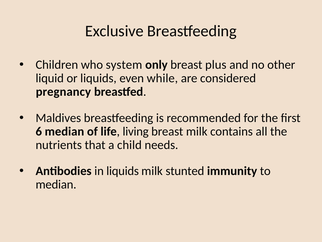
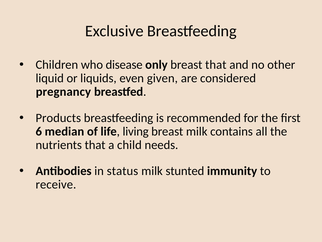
system: system -> disease (124, 65)
breast plus: plus -> that (216, 65)
while: while -> given (162, 78)
Maldives: Maldives -> Products (58, 118)
in liquids: liquids -> status (122, 171)
median: median -> receive (56, 184)
